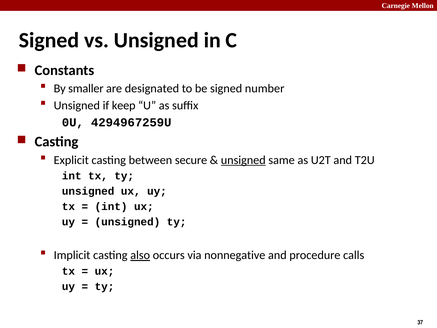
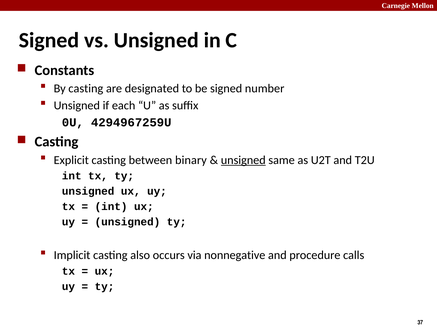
By smaller: smaller -> casting (86, 89)
keep: keep -> each (124, 105)
secure: secure -> binary (191, 160)
also underline: present -> none (140, 255)
